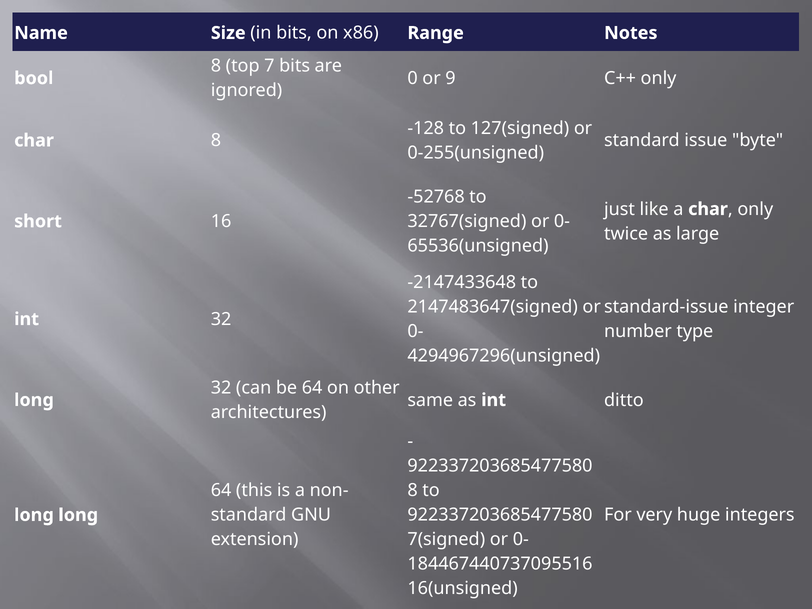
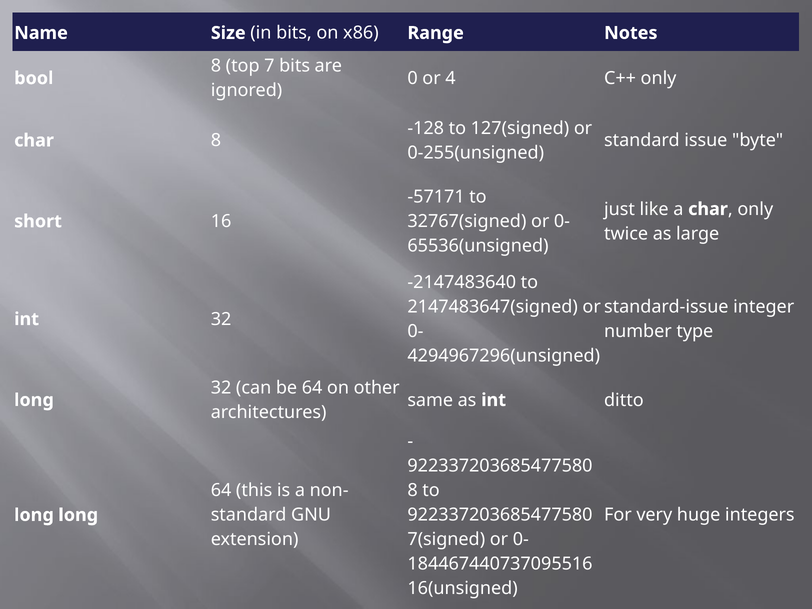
9: 9 -> 4 (450, 78)
-52768: -52768 -> -57171 (436, 197)
-2147433648: -2147433648 -> -2147483640 (462, 282)
